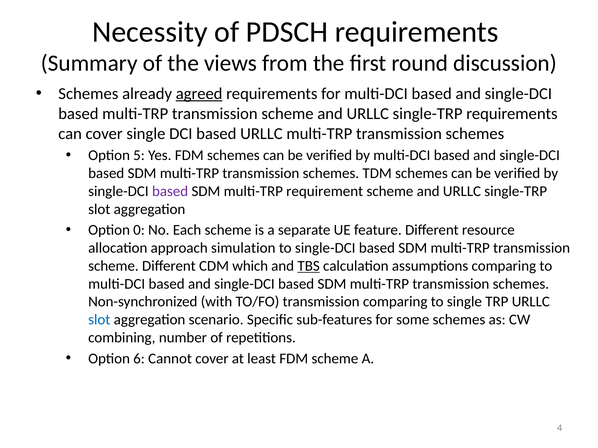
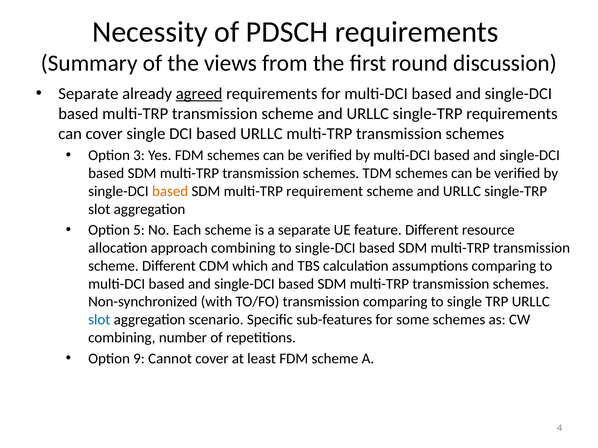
Schemes: Schemes -> Separate (88, 94)
5: 5 -> 3 (139, 156)
based colour: purple -> orange (170, 191)
0: 0 -> 5 (139, 230)
approach simulation: simulation -> combining (243, 248)
TBS underline: present -> none (309, 266)
6: 6 -> 9 (139, 359)
